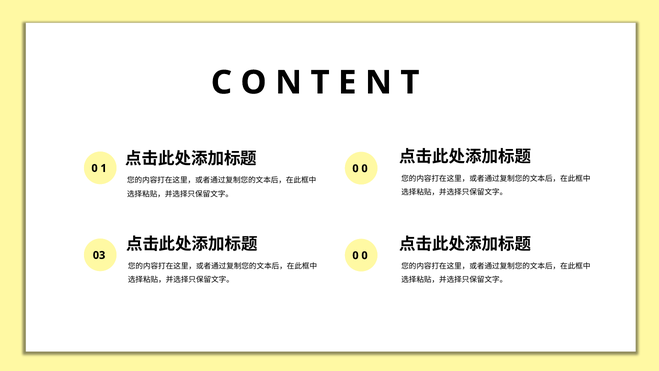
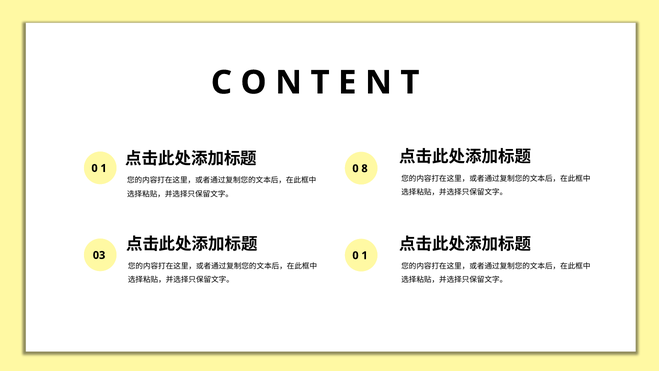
0: 0 -> 8 (365, 168)
0: 0 -> 1 (365, 255)
